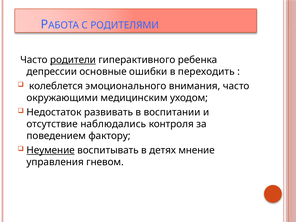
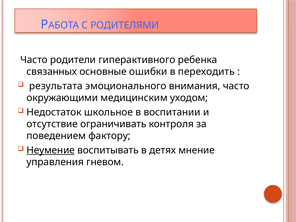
родители underline: present -> none (73, 60)
депрессии: депрессии -> связанных (52, 72)
колеблется: колеблется -> результата (56, 86)
развивать: развивать -> школьное (108, 112)
наблюдались: наблюдались -> ограничивать (113, 124)
